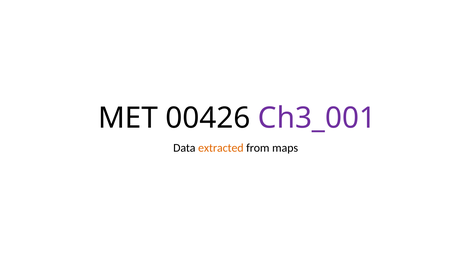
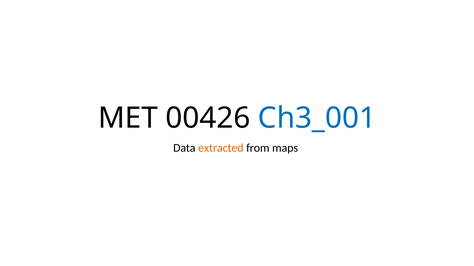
Ch3_001 colour: purple -> blue (317, 118)
